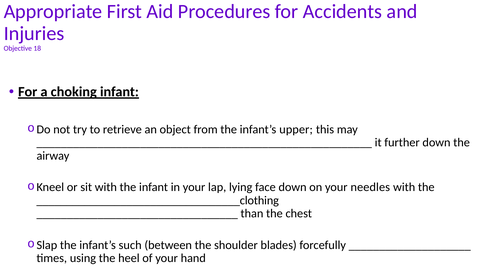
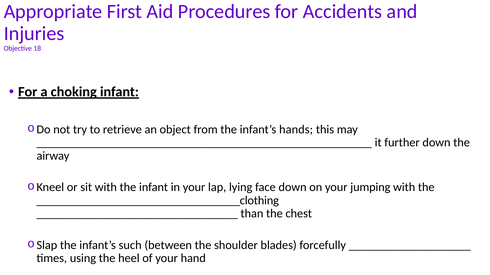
upper: upper -> hands (296, 130)
needles: needles -> jumping (370, 188)
